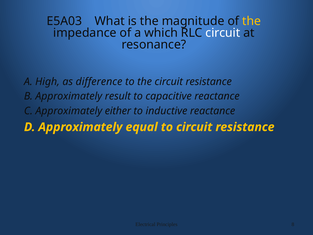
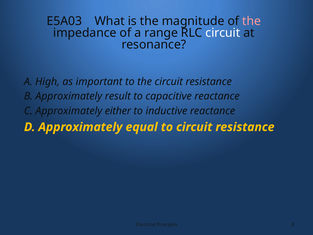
the colour: yellow -> pink (252, 21)
which: which -> range (161, 33)
difference: difference -> important (99, 82)
